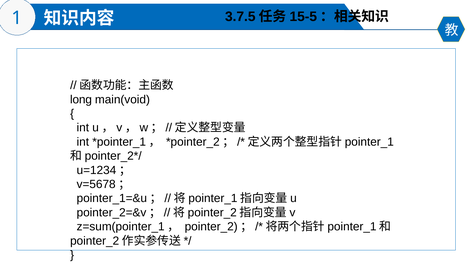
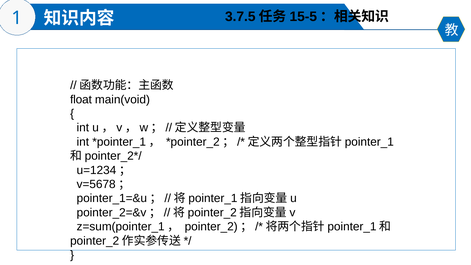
long: long -> float (81, 99)
